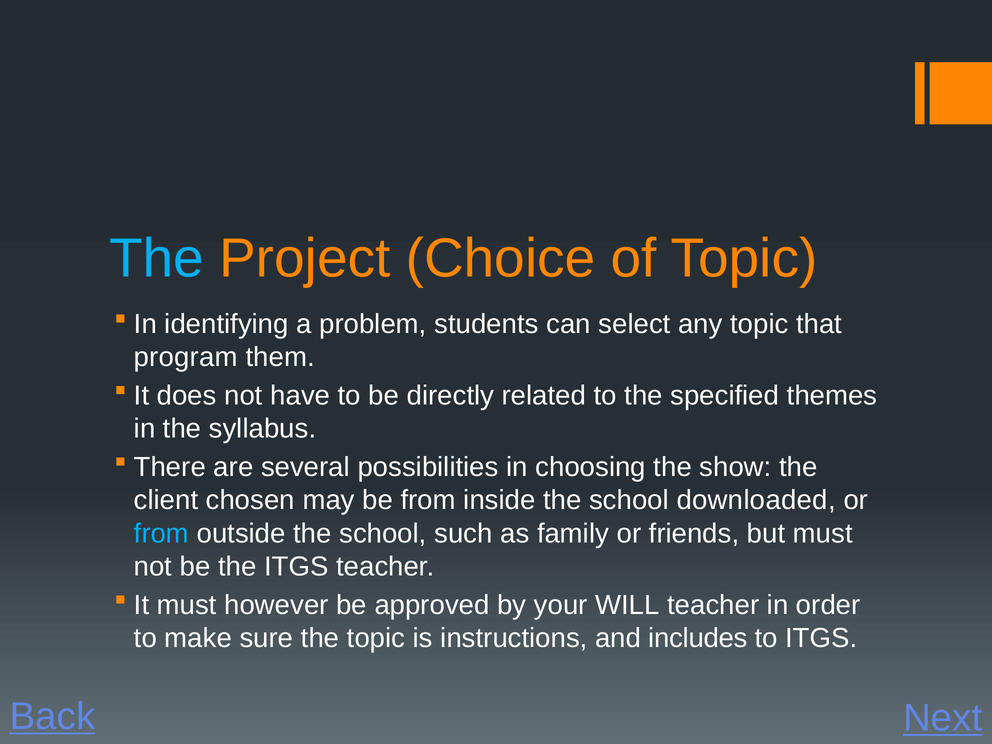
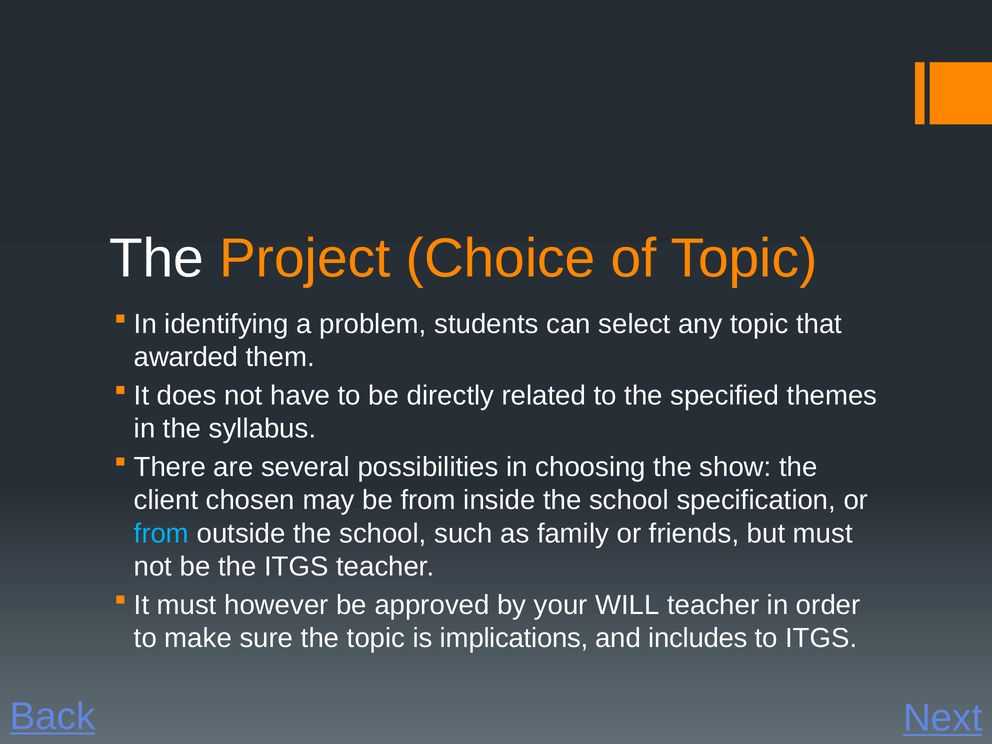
The colour: light blue -> white (157, 259)
program: program -> awarded (186, 357)
downloaded: downloaded -> specification (756, 500)
instructions: instructions -> implications (514, 638)
